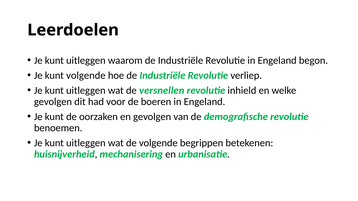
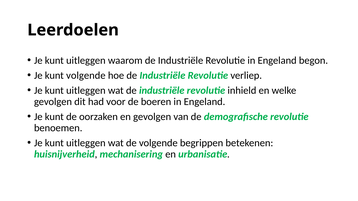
wat de versnellen: versnellen -> industriële (162, 91)
